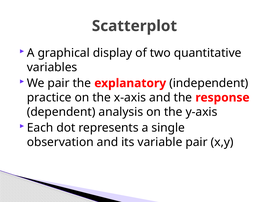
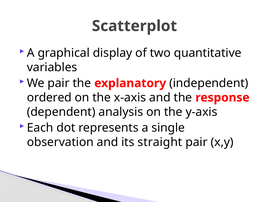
practice: practice -> ordered (49, 97)
variable: variable -> straight (160, 142)
